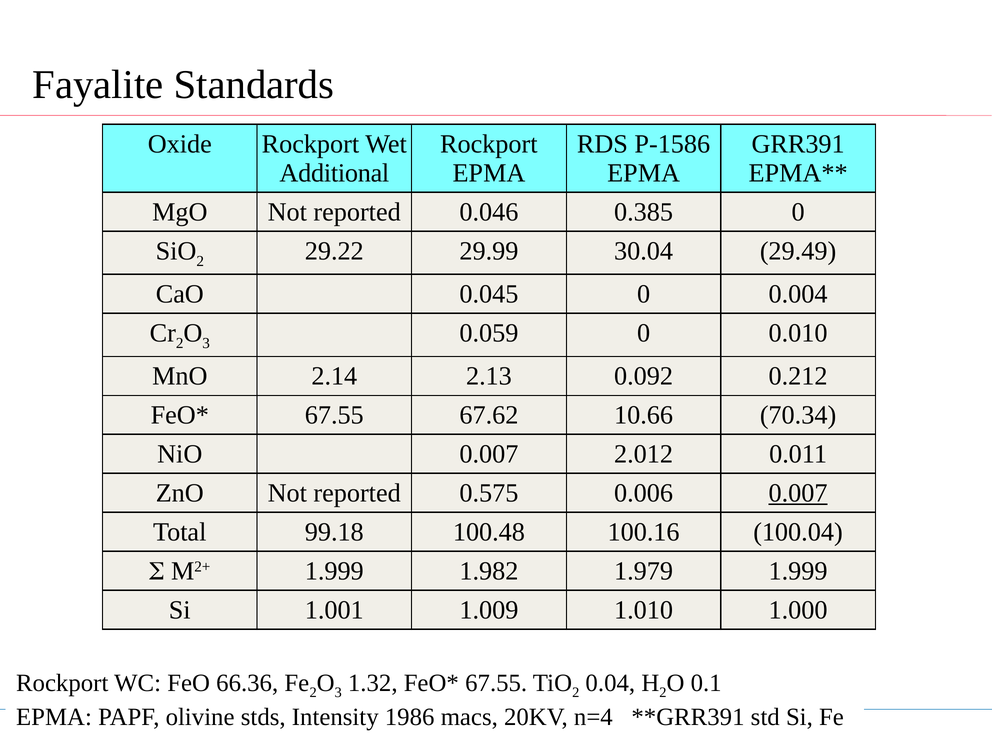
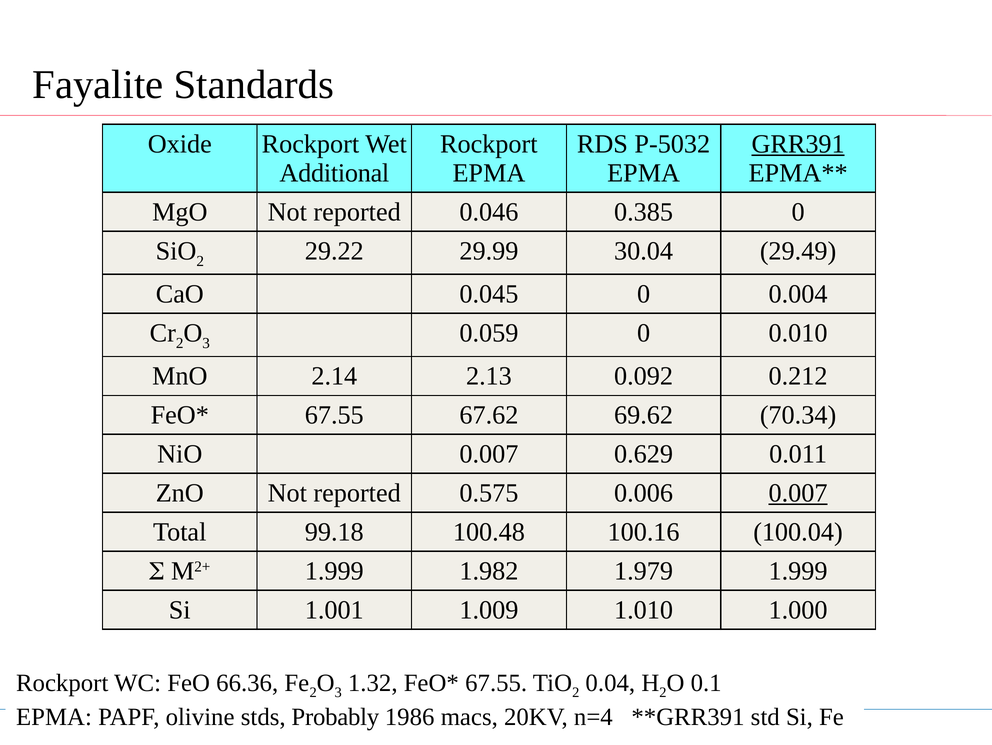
P-1586: P-1586 -> P-5032 (672, 144)
GRR391 underline: none -> present (798, 144)
10.66: 10.66 -> 69.62 (644, 415)
2.012: 2.012 -> 0.629 (644, 454)
Intensity: Intensity -> Probably (335, 716)
